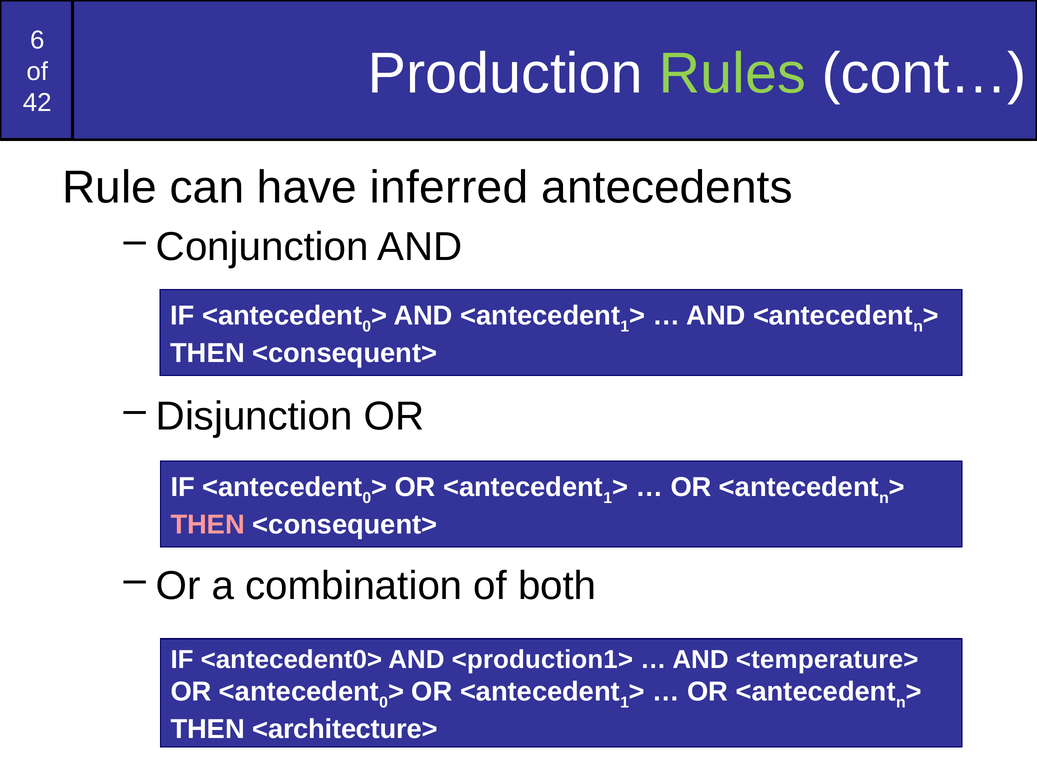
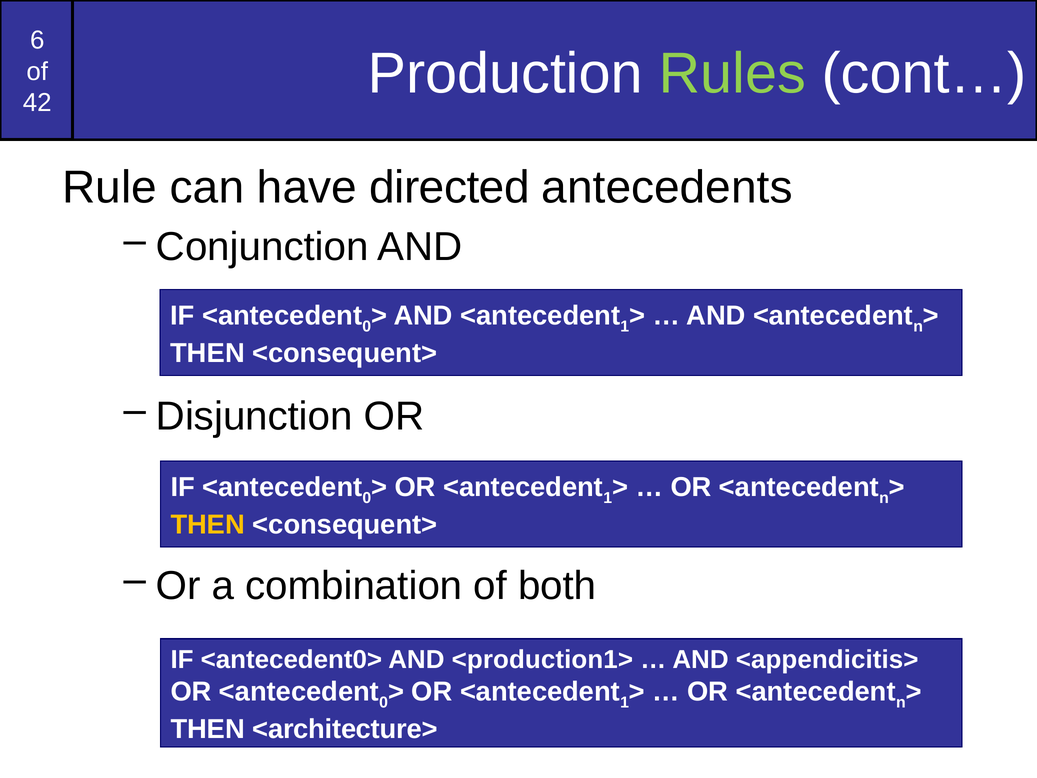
inferred: inferred -> directed (449, 187)
THEN colour: pink -> yellow (208, 524)
<temperature>: <temperature> -> <appendicitis> (827, 659)
